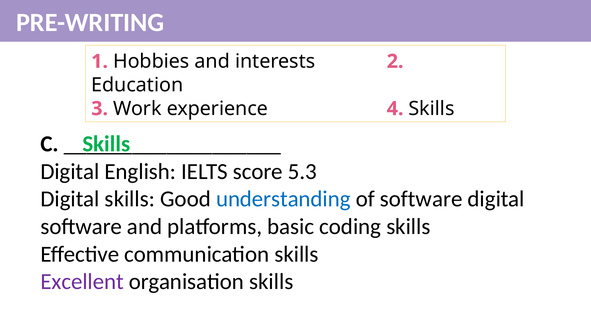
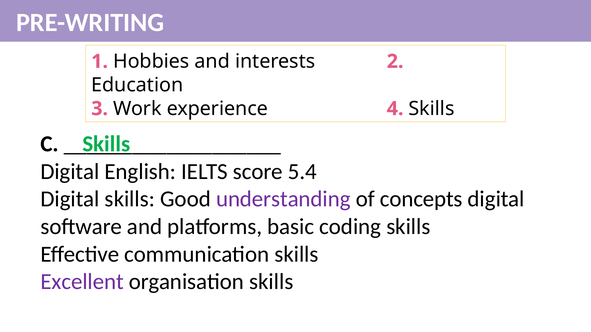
5.3: 5.3 -> 5.4 (302, 172)
understanding colour: blue -> purple (283, 199)
of software: software -> concepts (421, 199)
